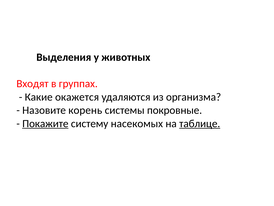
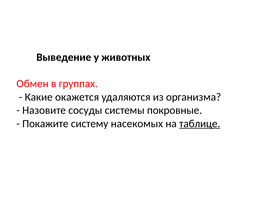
Выделения: Выделения -> Выведение (64, 57)
Входят: Входят -> Обмен (32, 84)
корень: корень -> сосуды (85, 110)
Покажите underline: present -> none (45, 123)
